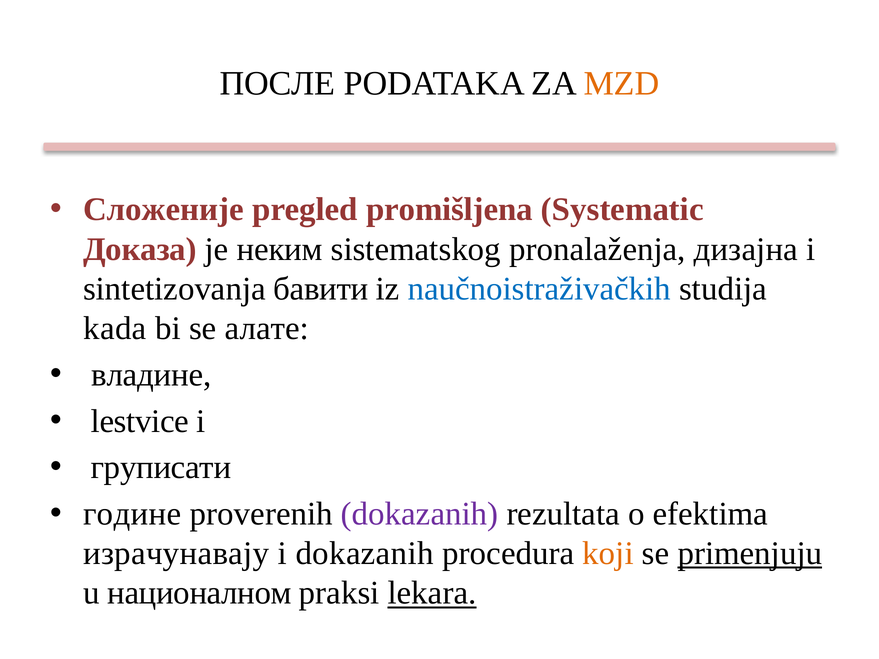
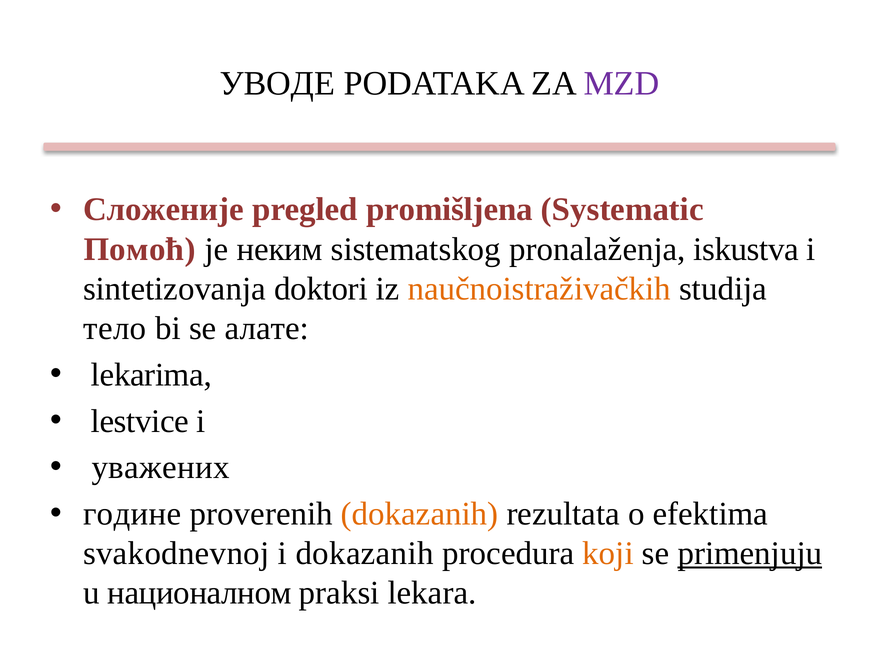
ПОСЛЕ: ПОСЛЕ -> УВОДЕ (277, 84)
MZD colour: orange -> purple (621, 84)
Доказа: Доказа -> Помоћ (140, 249)
дизајна: дизајна -> iskustva (746, 249)
бавити: бавити -> doktori (321, 289)
naučnoistraživačkih colour: blue -> orange (539, 289)
kada: kada -> тело (115, 328)
владине: владине -> lekarima (151, 375)
груписати: груписати -> уважених (161, 468)
dokazanih colour: purple -> orange (420, 514)
израчунавају: израчунавају -> svakodnevnoj (176, 554)
lekara underline: present -> none (432, 593)
